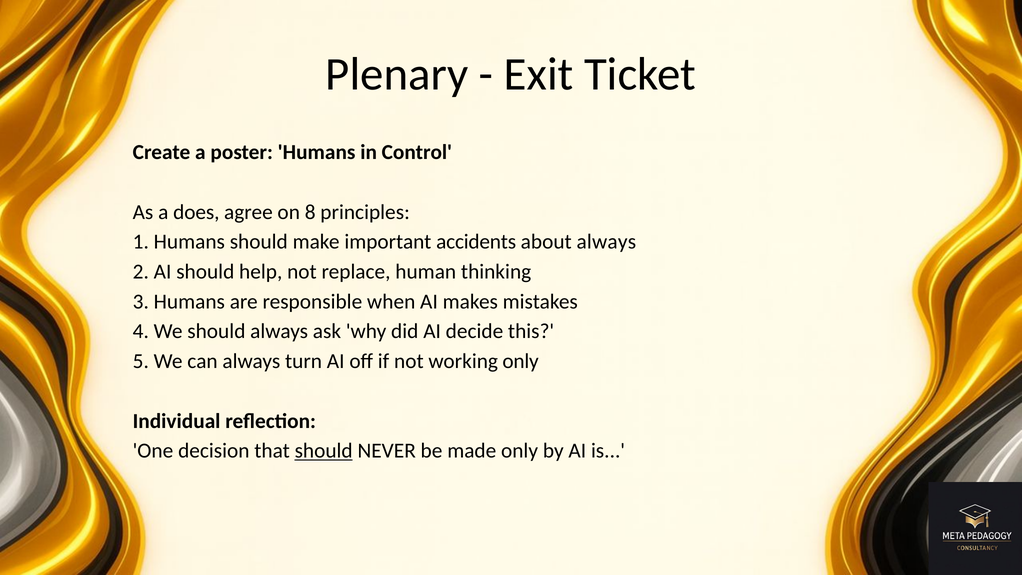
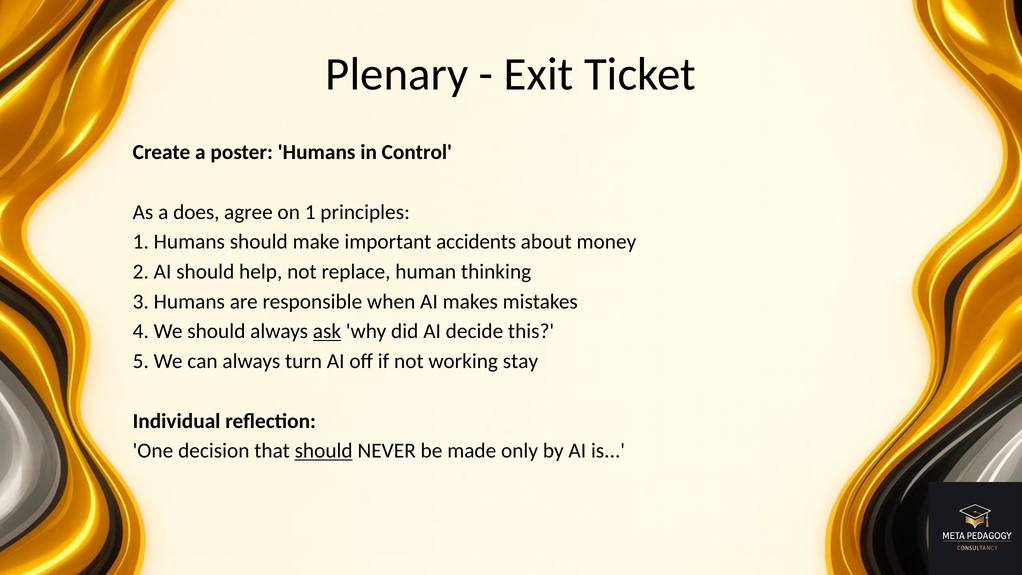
on 8: 8 -> 1 (310, 212)
about always: always -> money (606, 242)
ask underline: none -> present (327, 331)
working only: only -> stay (520, 361)
